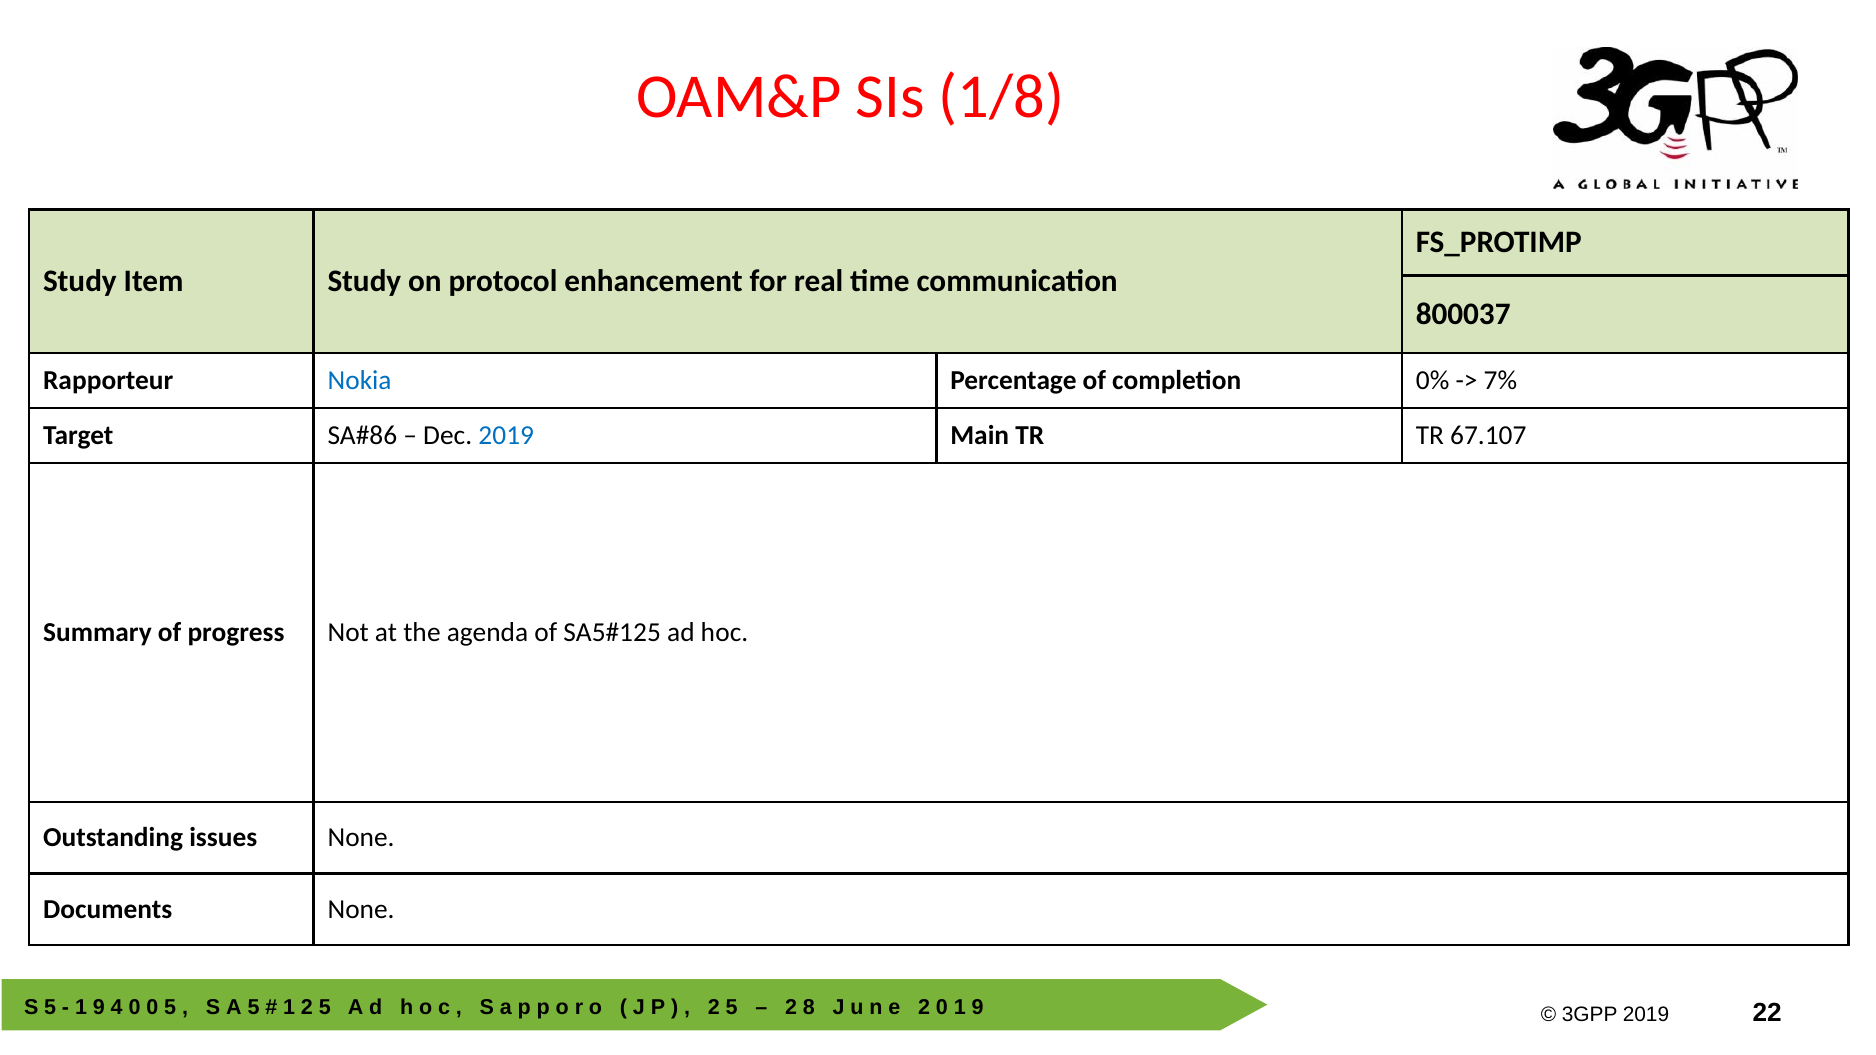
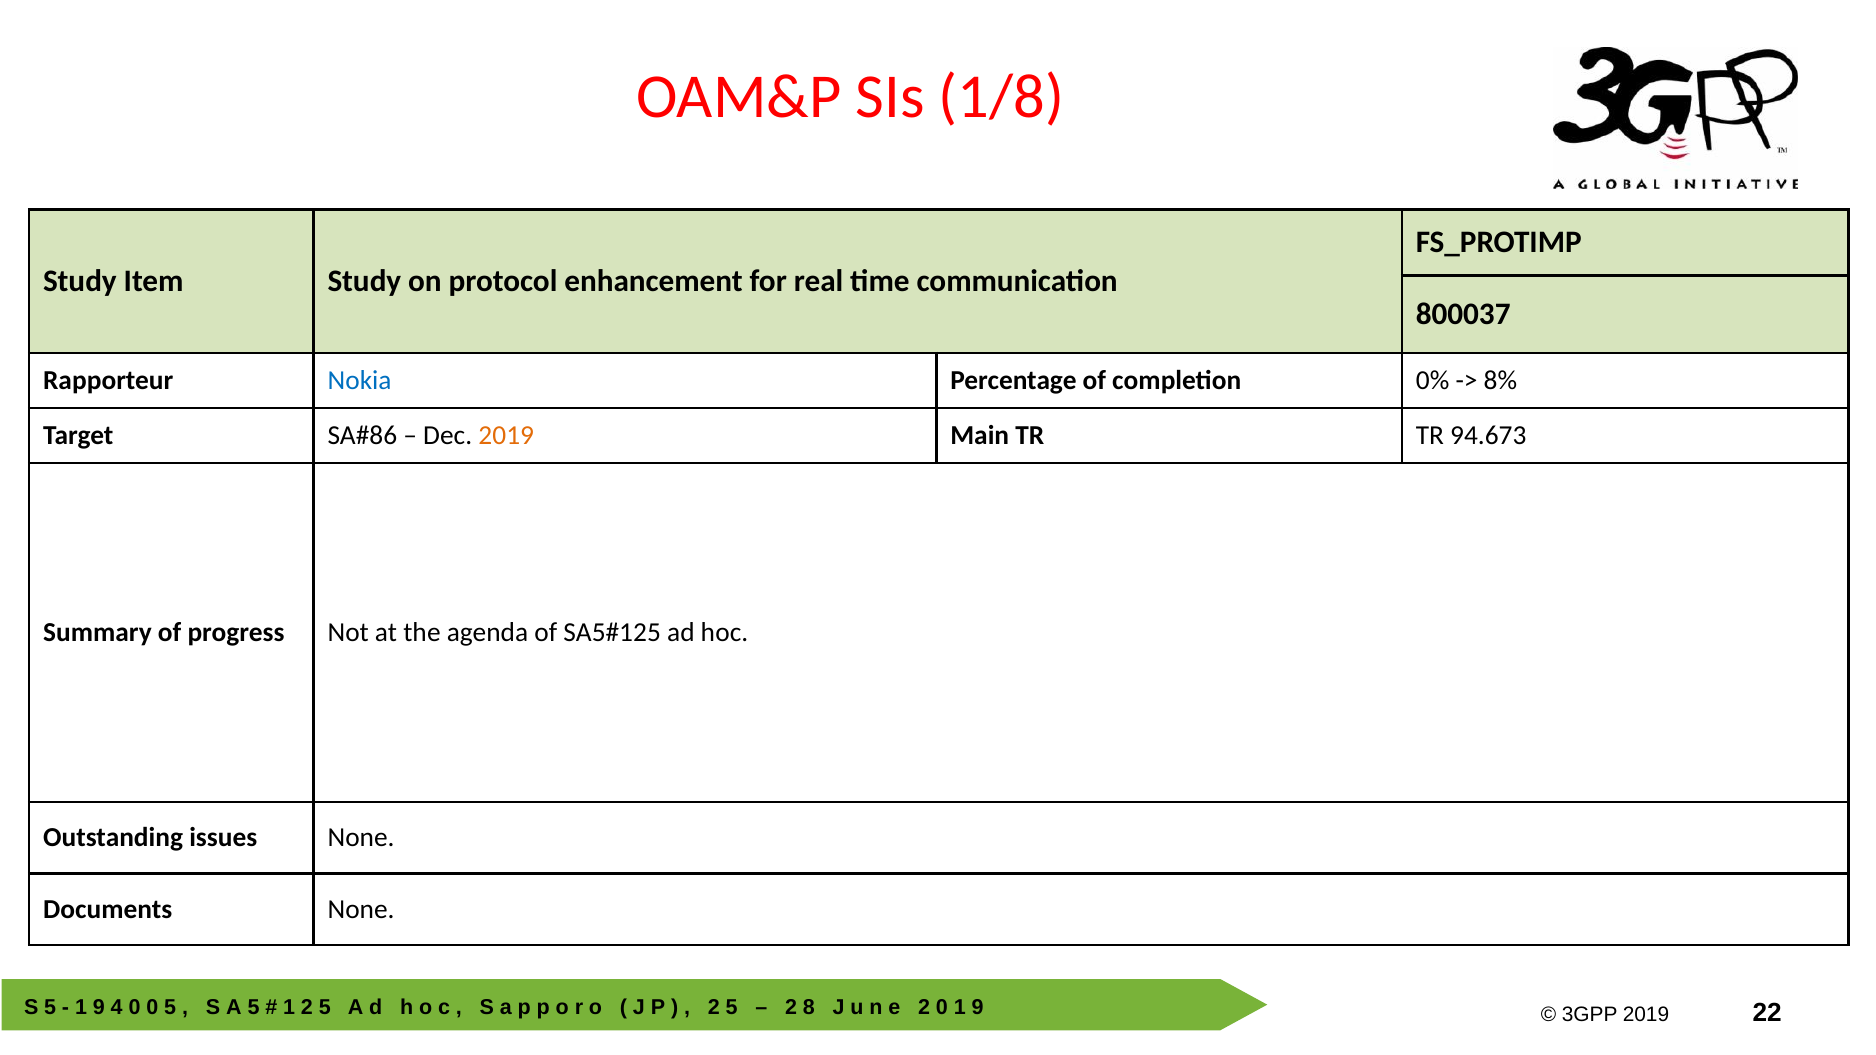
7%: 7% -> 8% (1500, 381)
2019 colour: blue -> orange (506, 436)
67.107: 67.107 -> 94.673 (1488, 436)
